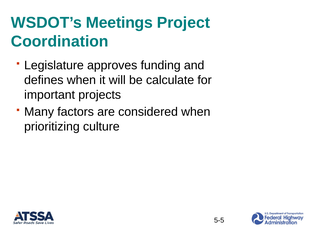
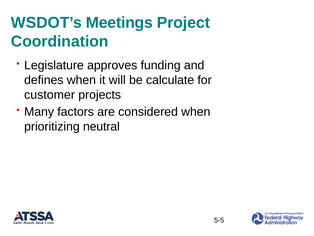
important: important -> customer (50, 95)
culture: culture -> neutral (101, 126)
